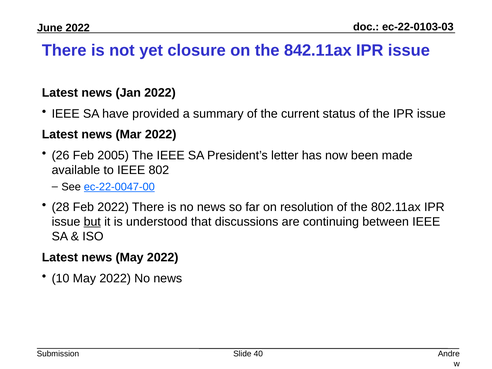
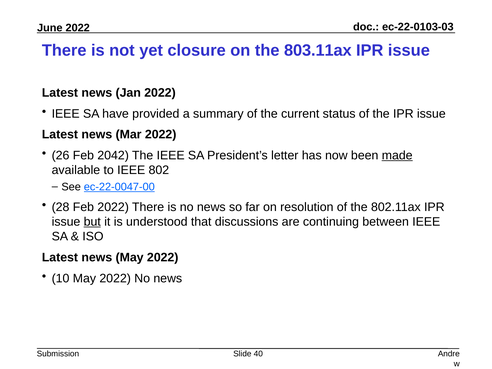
842.11ax: 842.11ax -> 803.11ax (318, 50)
2005: 2005 -> 2042 (113, 155)
made underline: none -> present (397, 155)
